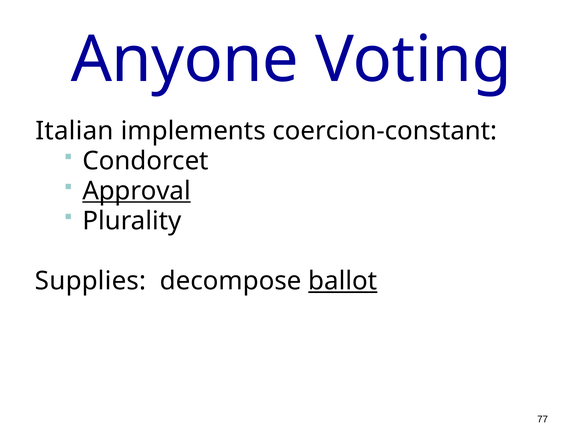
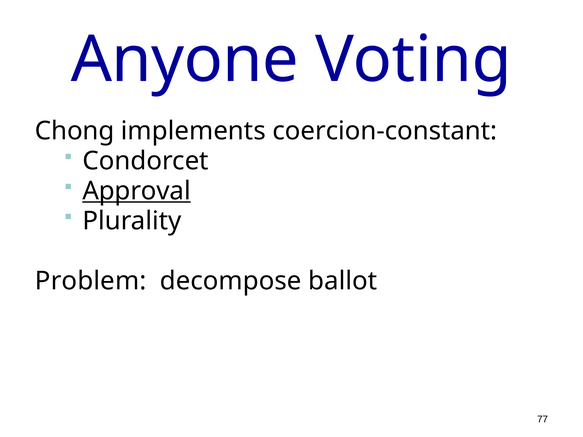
Italian: Italian -> Chong (75, 131)
Supplies: Supplies -> Problem (91, 281)
ballot underline: present -> none (343, 281)
